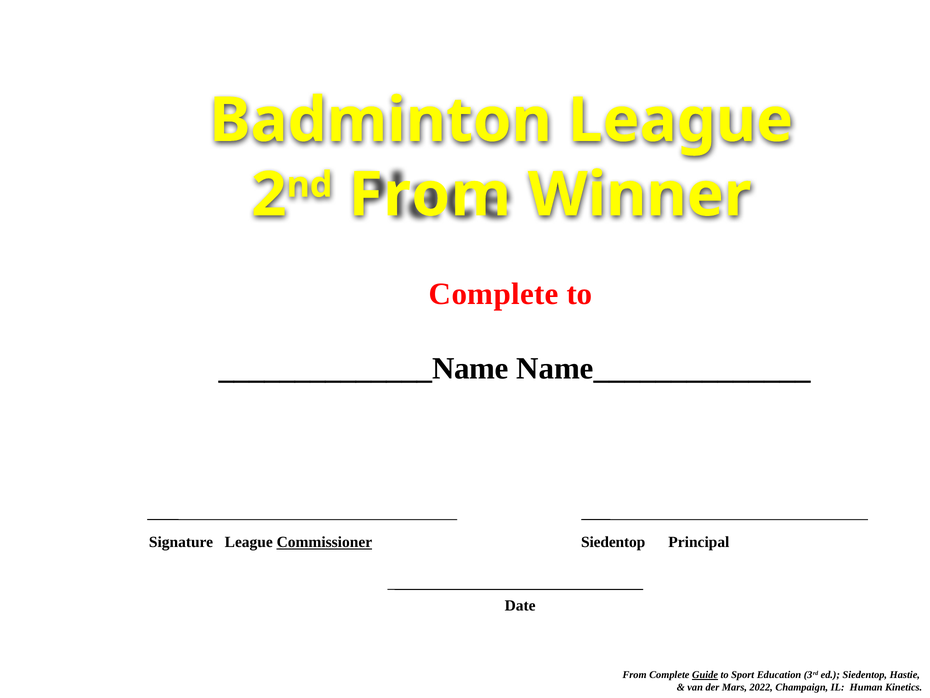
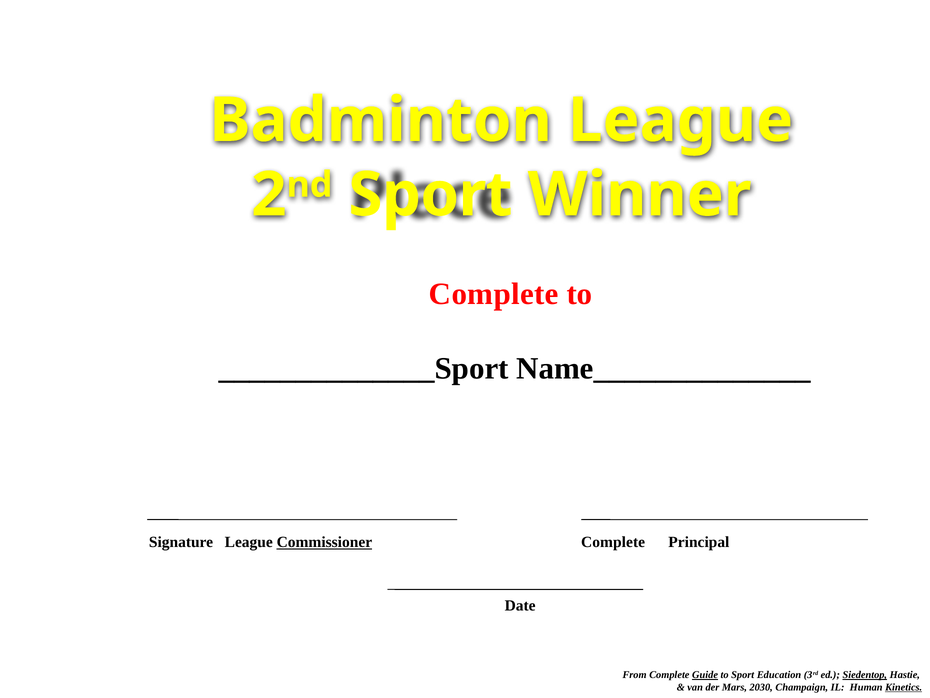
From: From -> Sport (430, 195)
______________Name: ______________Name -> ______________Sport (364, 368)
Siedentop: Siedentop -> Complete (613, 542)
Siedentop underline: none -> present (865, 675)
2022: 2022 -> 2030 (761, 687)
Kinetics underline: none -> present (904, 687)
